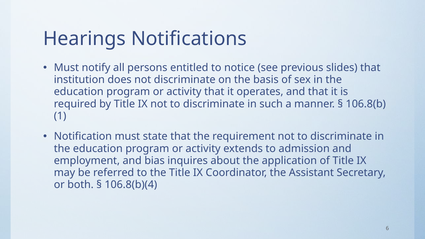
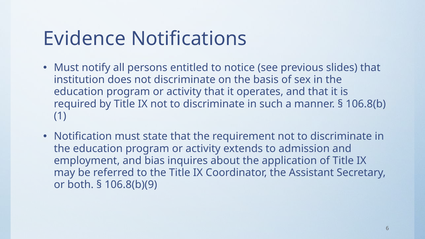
Hearings: Hearings -> Evidence (84, 39)
106.8(b)(4: 106.8(b)(4 -> 106.8(b)(9 (131, 185)
